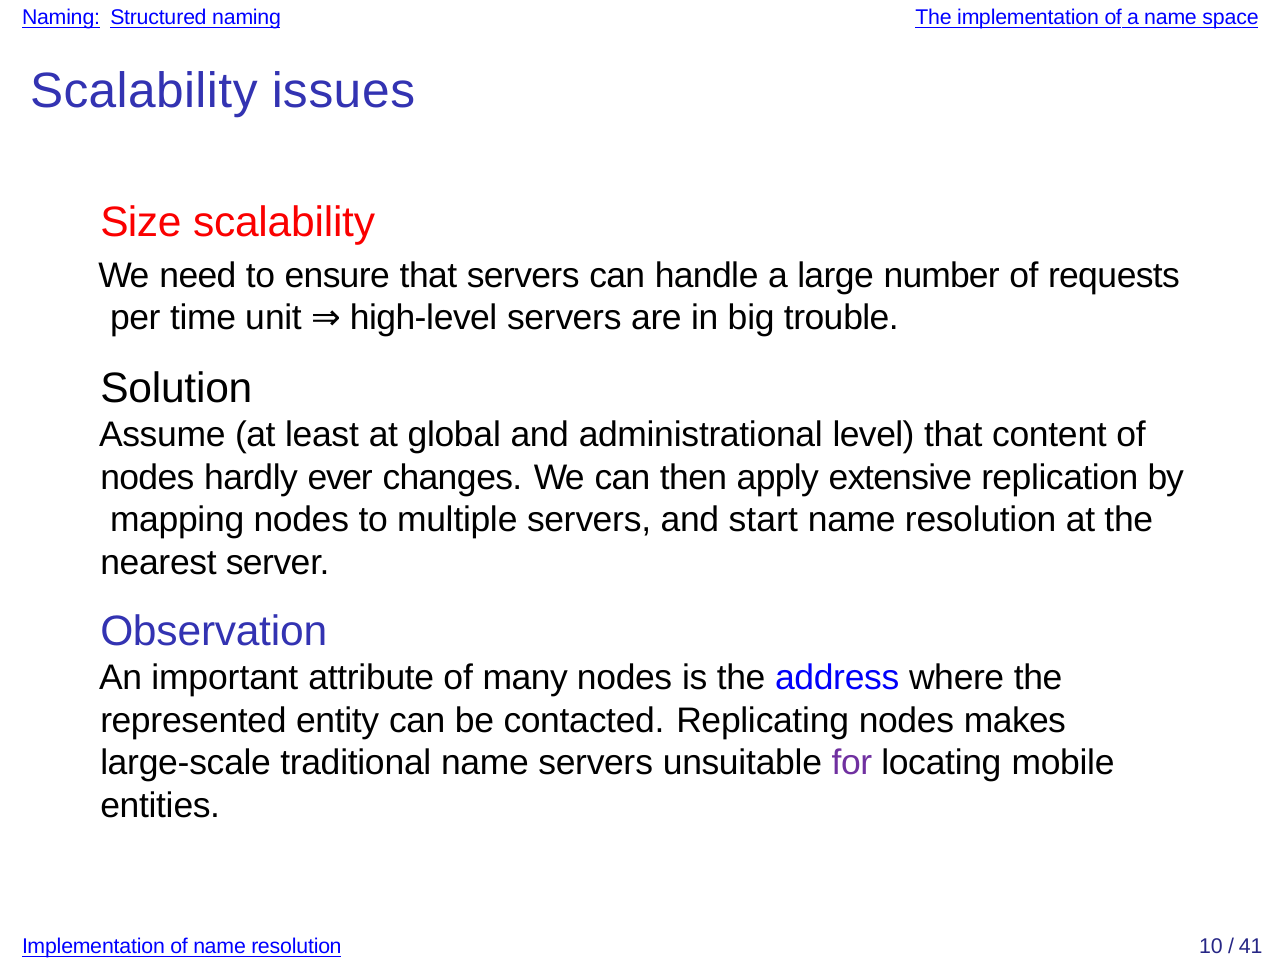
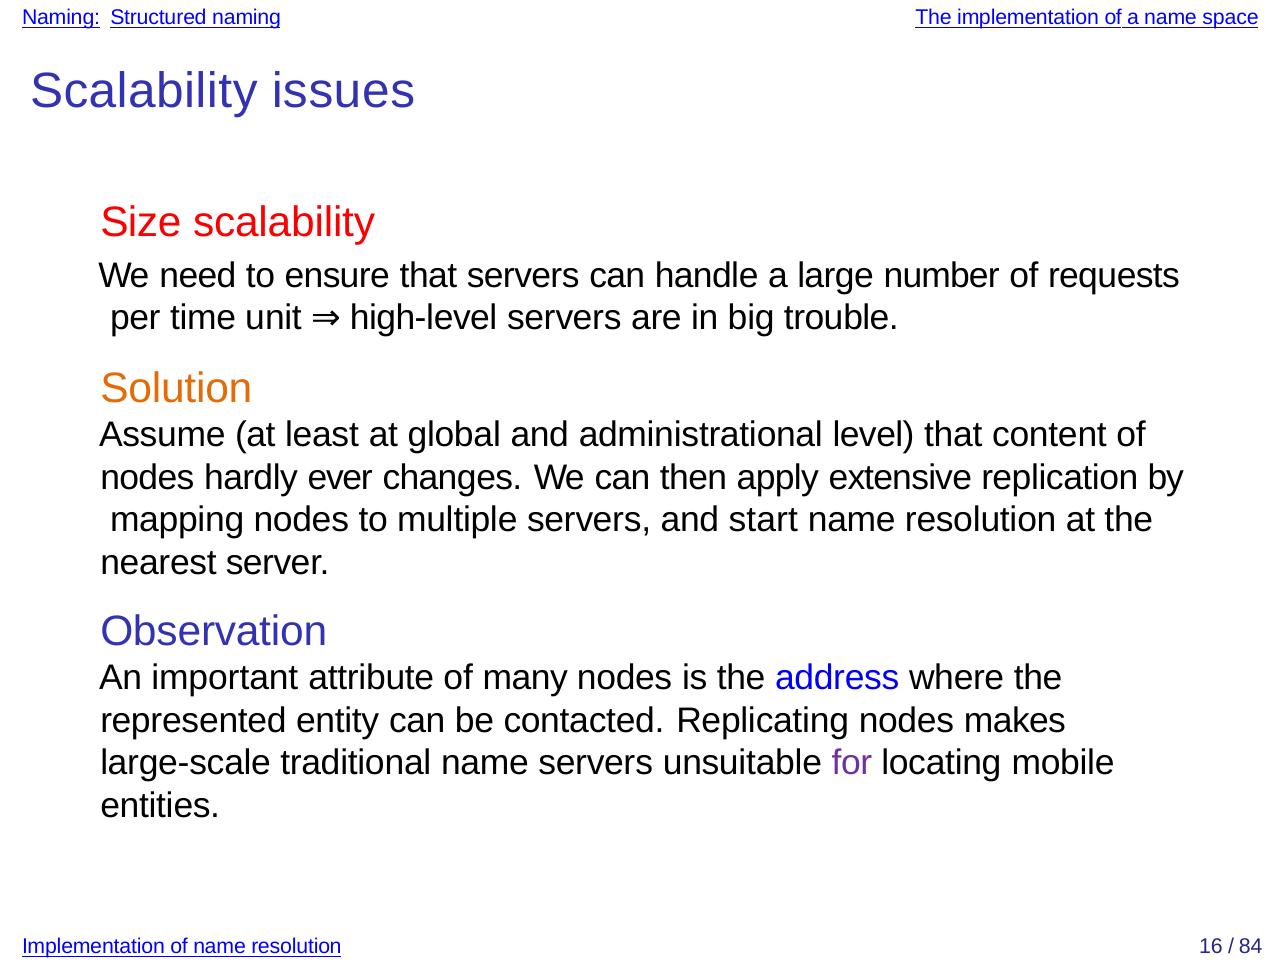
Solution colour: black -> orange (176, 389)
10: 10 -> 16 (1211, 947)
41: 41 -> 84 (1251, 947)
